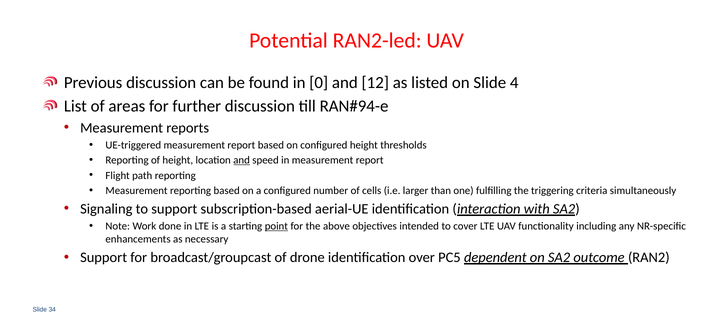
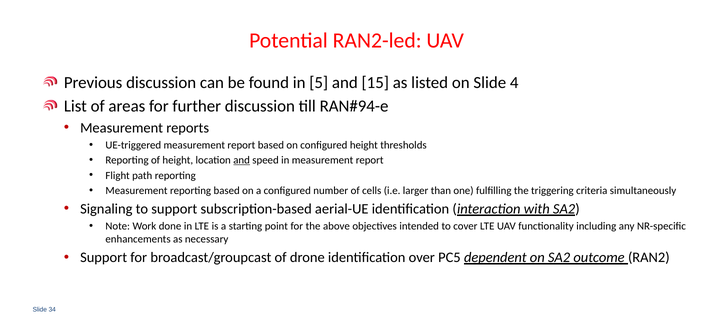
0: 0 -> 5 (319, 83)
12: 12 -> 15 (375, 83)
point underline: present -> none (276, 226)
